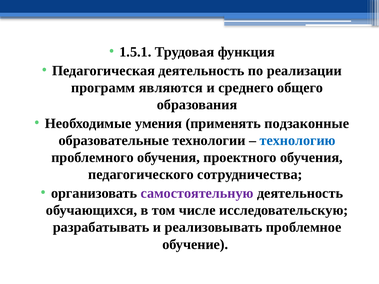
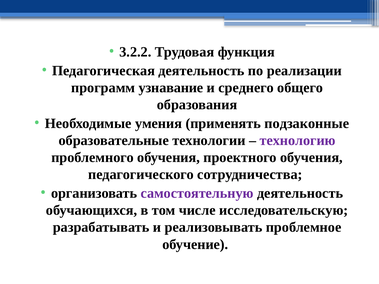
1.5.1: 1.5.1 -> 3.2.2 (135, 52)
являются: являются -> узнавание (171, 88)
технологию colour: blue -> purple (298, 141)
